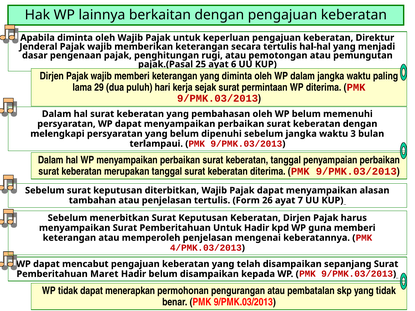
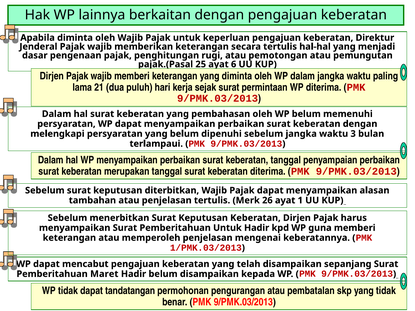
29: 29 -> 21 (99, 87)
Form: Form -> Merk (246, 201)
7: 7 -> 1 (300, 201)
4/PMK.03/2013: 4/PMK.03/2013 -> 1/PMK.03/2013 (206, 248)
menerapkan: menerapkan -> tandatangan (130, 291)
